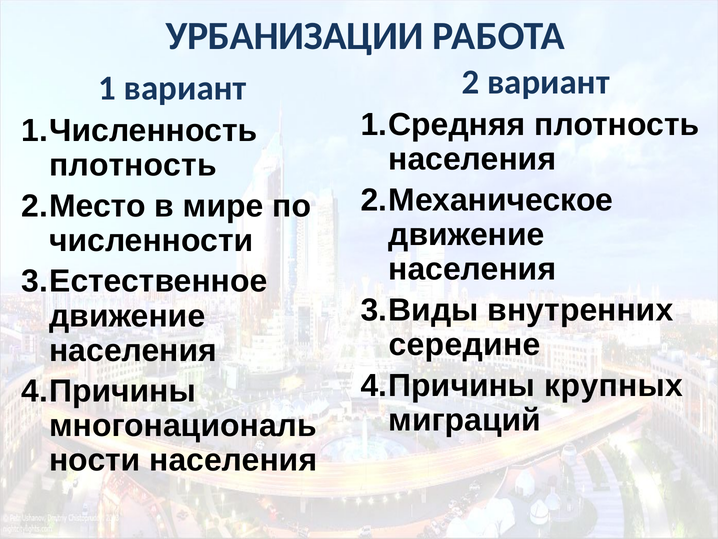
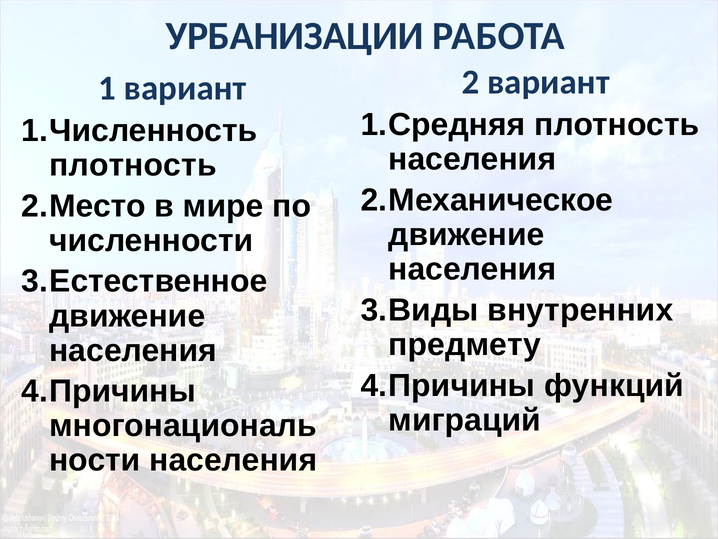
середине: середине -> предмету (465, 345)
крупных: крупных -> функций (614, 385)
